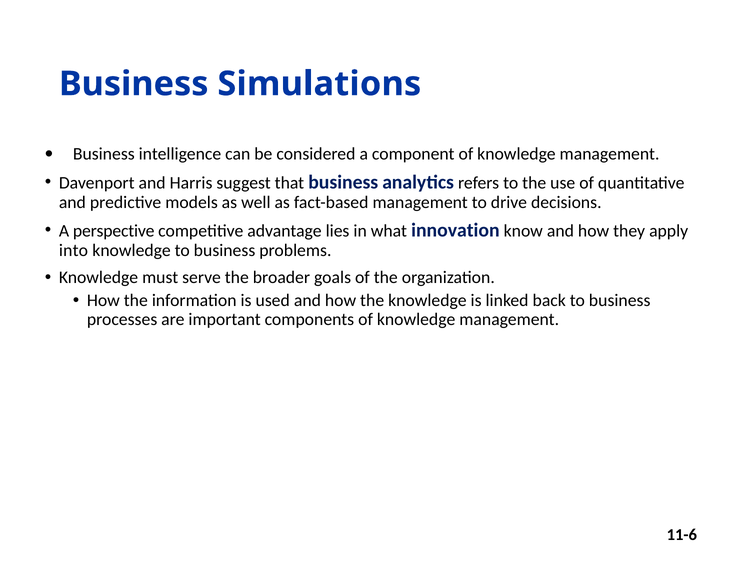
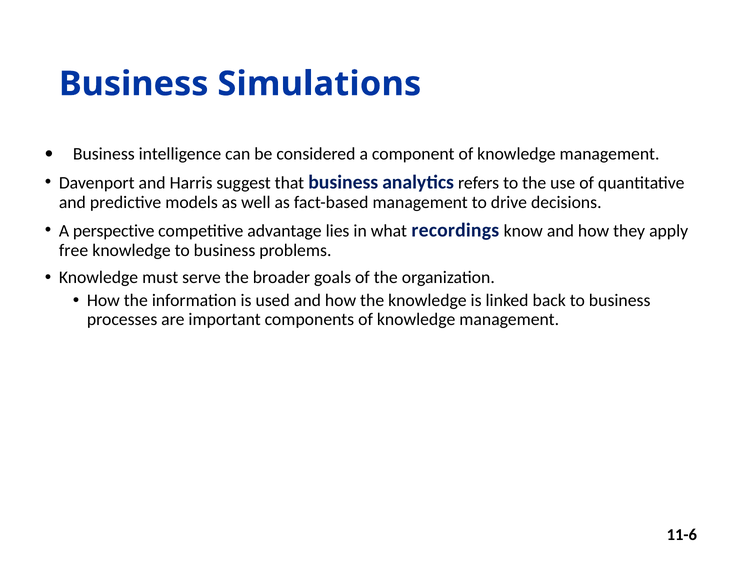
innovation: innovation -> recordings (455, 230)
into: into -> free (74, 251)
